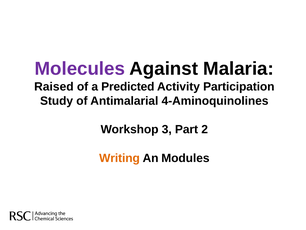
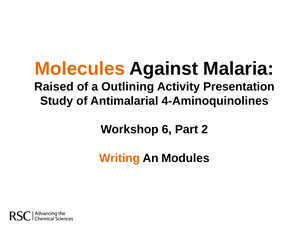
Molecules colour: purple -> orange (80, 69)
Predicted: Predicted -> Outlining (128, 86)
Participation: Participation -> Presentation (239, 86)
3: 3 -> 6 (167, 129)
